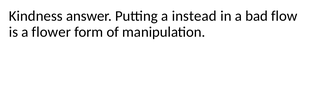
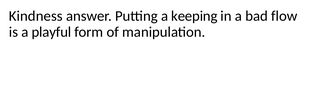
instead: instead -> keeping (194, 16)
flower: flower -> playful (51, 32)
